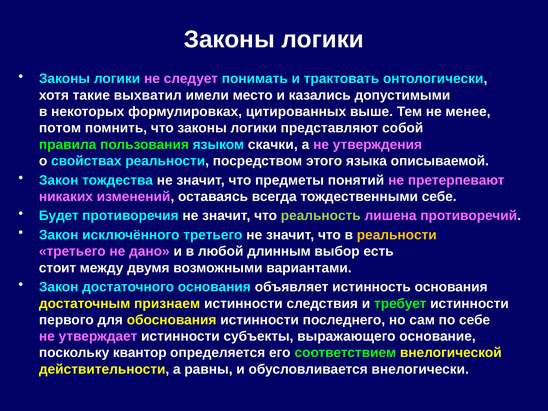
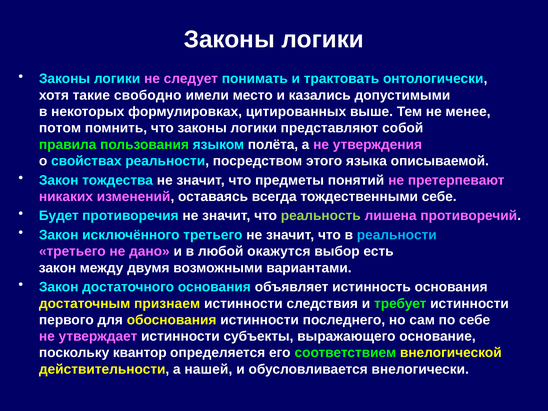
выхватил: выхватил -> свободно (148, 95)
скачки: скачки -> полёта (273, 145)
реальности colour: yellow -> light blue (397, 235)
длинным: длинным -> окажутся (279, 251)
стоит: стоит -> закон (58, 268)
равны: равны -> нашей (208, 369)
